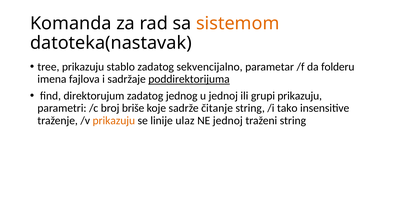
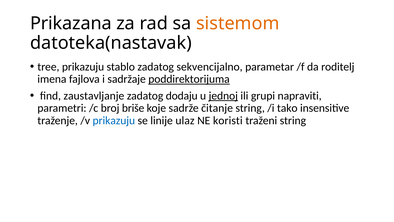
Komanda: Komanda -> Prikazana (71, 23)
folderu: folderu -> roditelj (338, 67)
direktorujum: direktorujum -> zaustavljanje (94, 96)
jednog: jednog -> dodaju (182, 96)
jednoj underline: none -> present (223, 96)
grupi prikazuju: prikazuju -> napraviti (300, 96)
prikazuju colour: orange -> blue (114, 120)
NE jednoj: jednoj -> koristi (228, 120)
